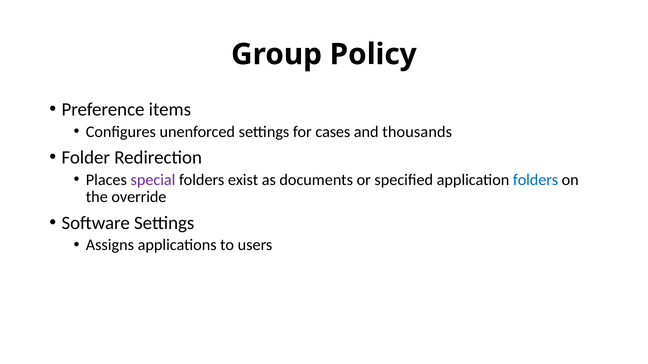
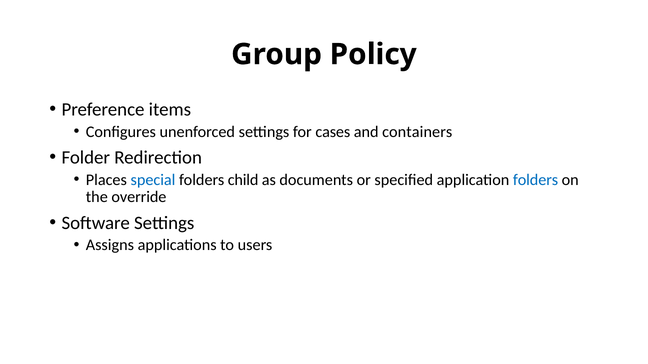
thousands: thousands -> containers (417, 132)
special colour: purple -> blue (153, 180)
exist: exist -> child (243, 180)
